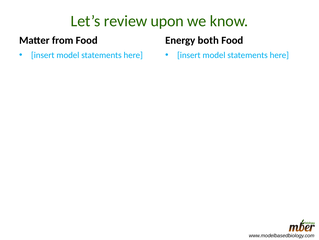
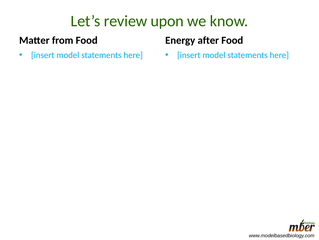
both: both -> after (208, 40)
